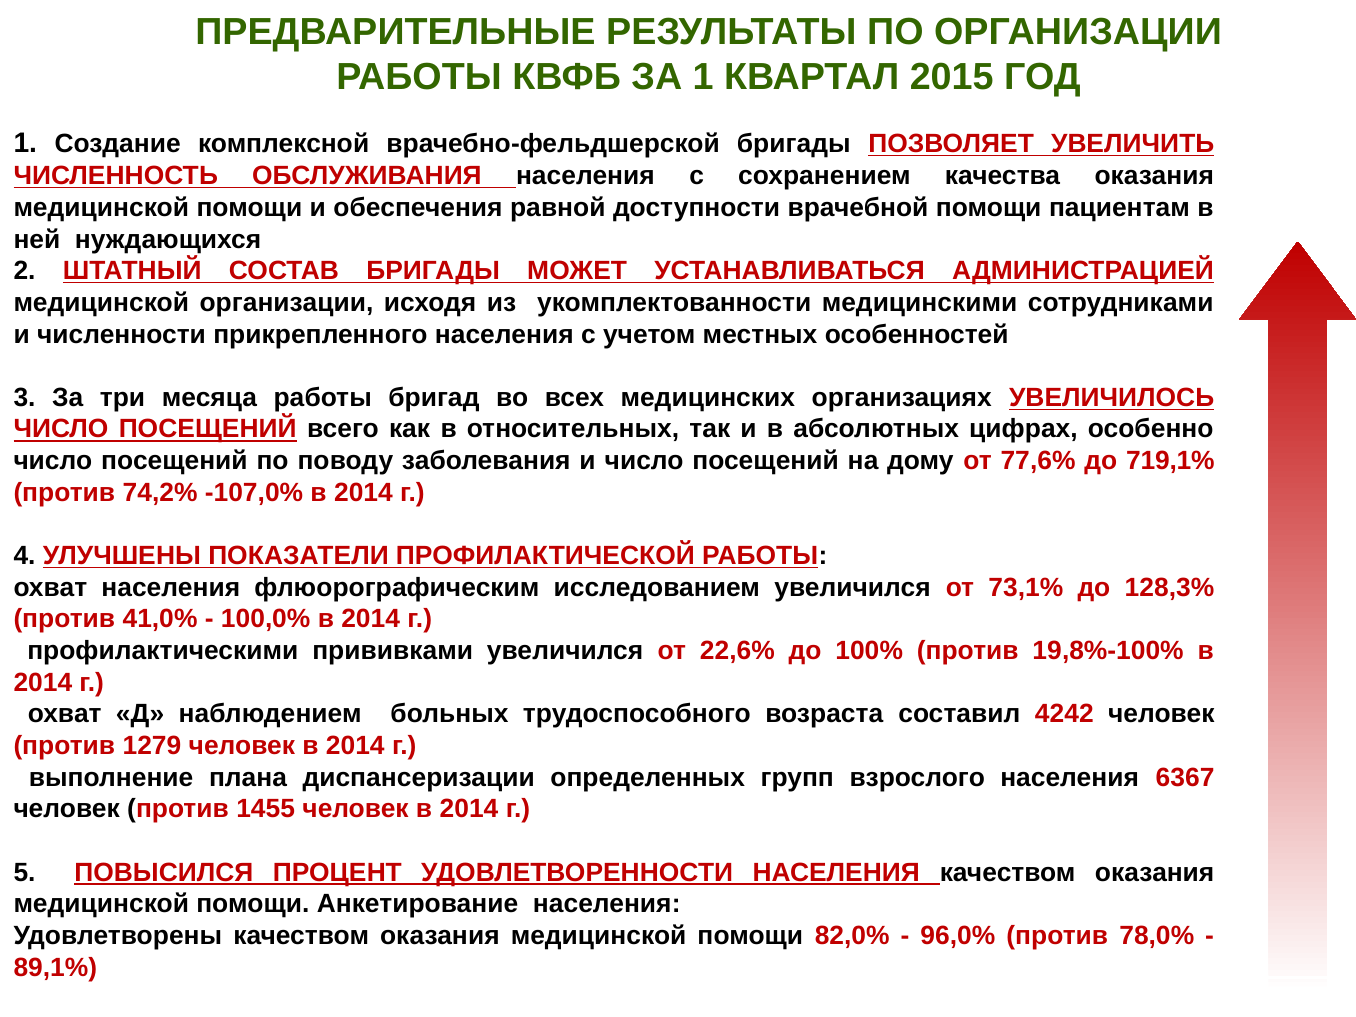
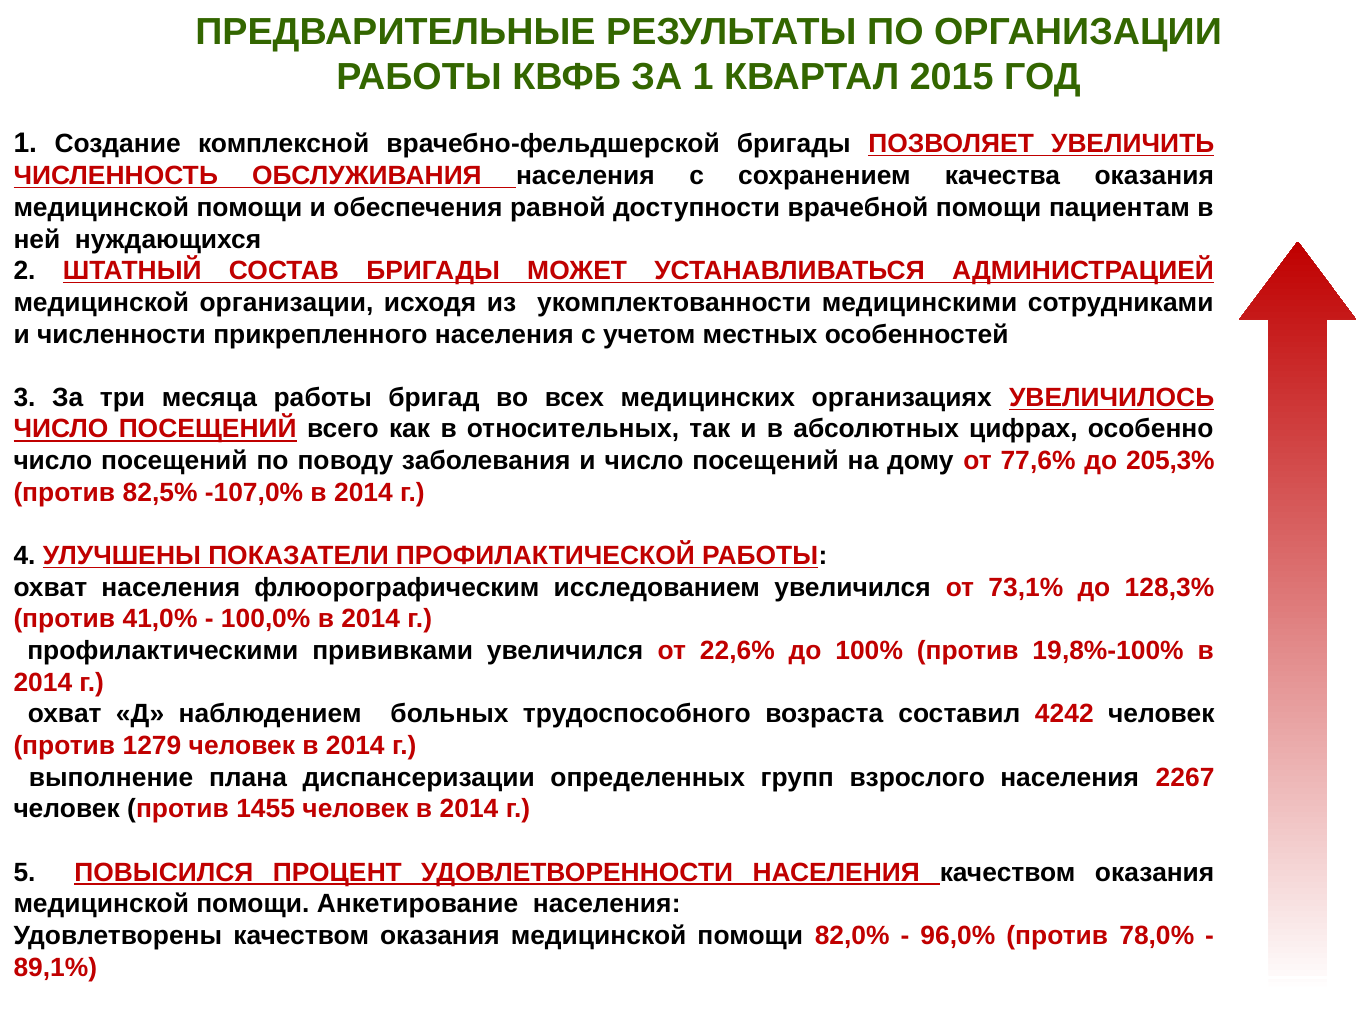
719,1%: 719,1% -> 205,3% (1170, 461)
74,2%: 74,2% -> 82,5% (160, 493)
6367: 6367 -> 2267 (1185, 778)
